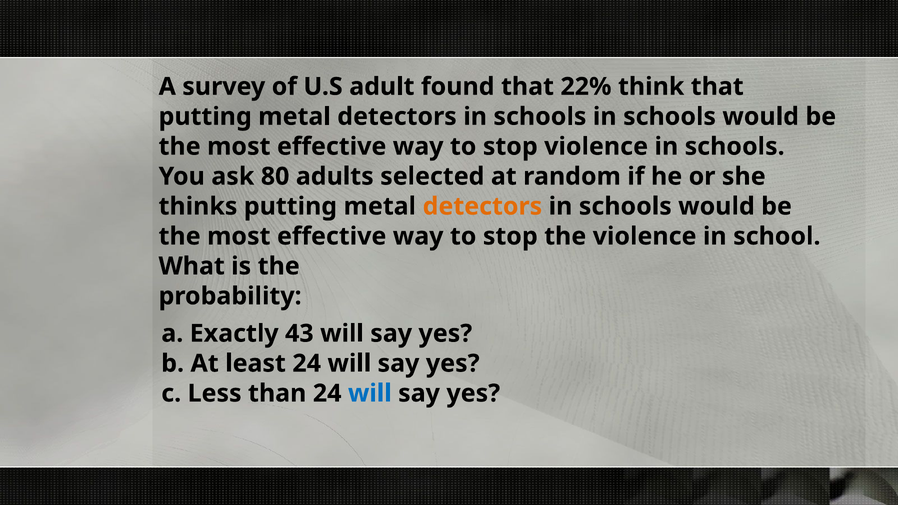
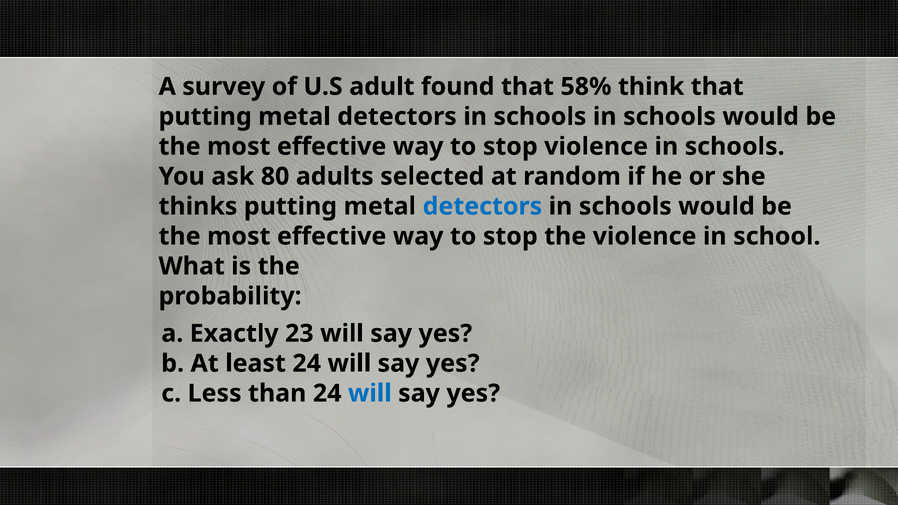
22%: 22% -> 58% (586, 87)
detectors colour: orange -> blue (482, 206)
43: 43 -> 23 (299, 334)
